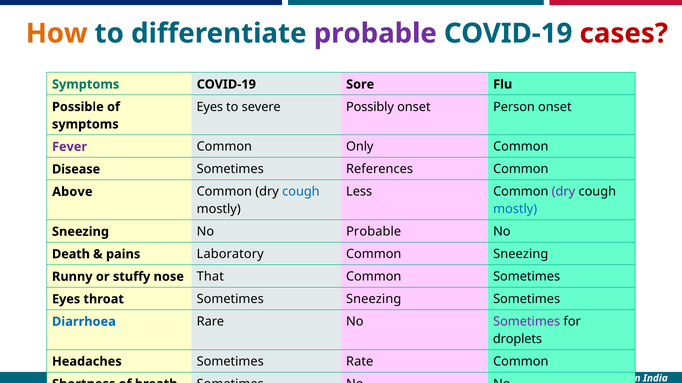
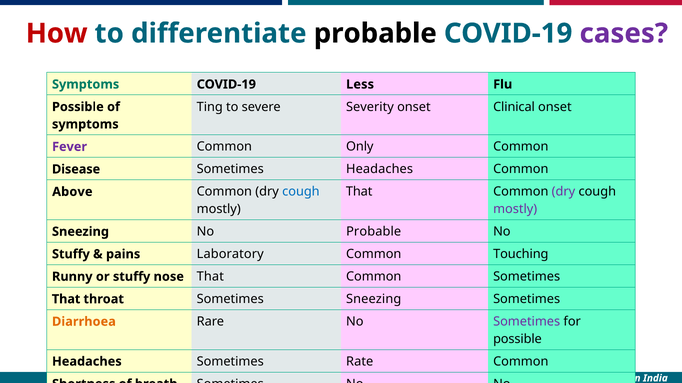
How colour: orange -> red (57, 33)
probable colour: purple -> black (375, 33)
cases colour: red -> purple (624, 33)
Sore: Sore -> Less (360, 84)
Eyes: Eyes -> Ting (210, 107)
Possibly: Possibly -> Severity (370, 107)
Person: Person -> Clinical (514, 107)
Sometimes References: References -> Headaches (380, 169)
Less: Less -> That (359, 192)
mostly colour: blue -> purple (515, 209)
Death: Death -> Stuffy (71, 254)
Common Sneezing: Sneezing -> Touching (521, 254)
Eyes: Eyes -> That (66, 300)
Diarrhoea colour: blue -> orange (84, 322)
droplets: droplets -> possible (517, 339)
